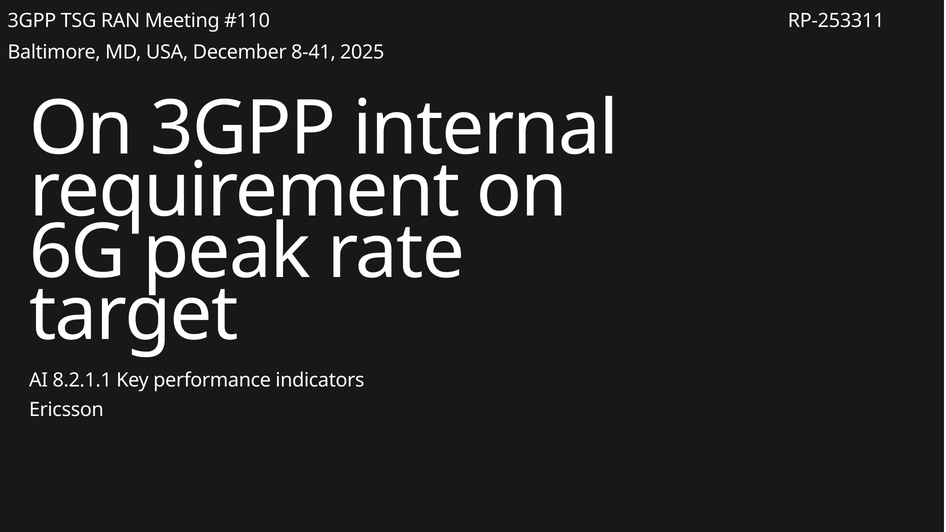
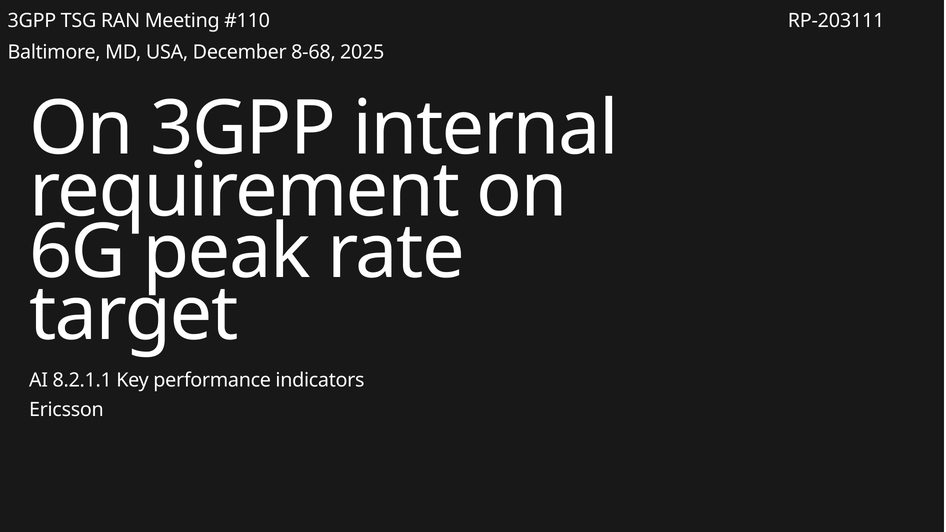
RP-253311: RP-253311 -> RP-203111 (836, 21)
8-41: 8-41 -> 8-68 (313, 52)
